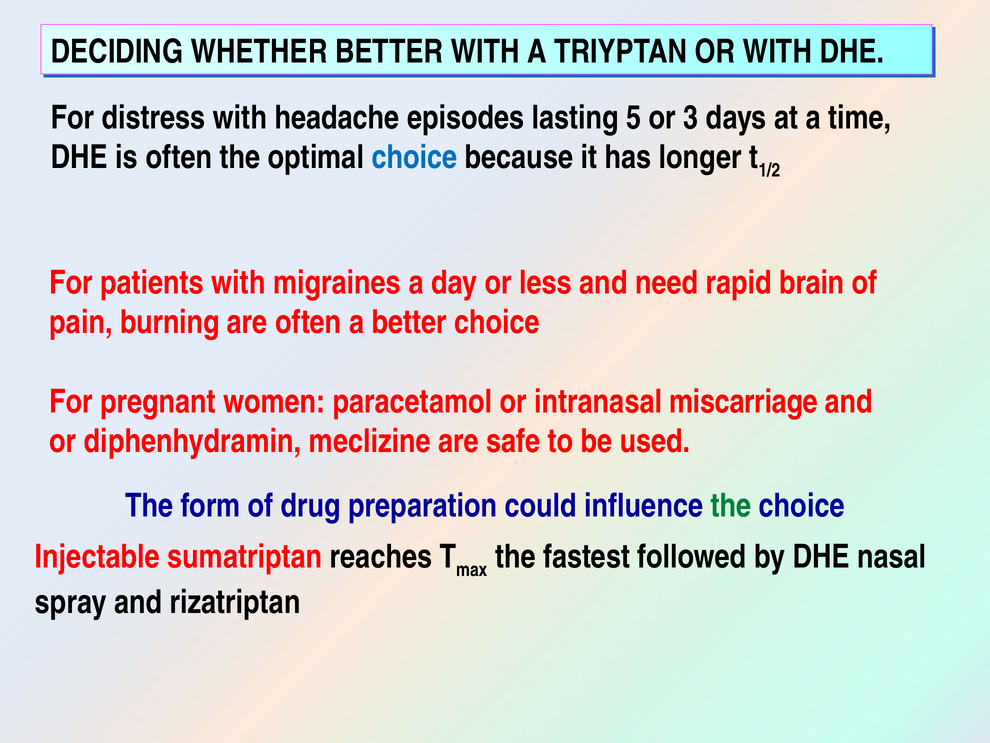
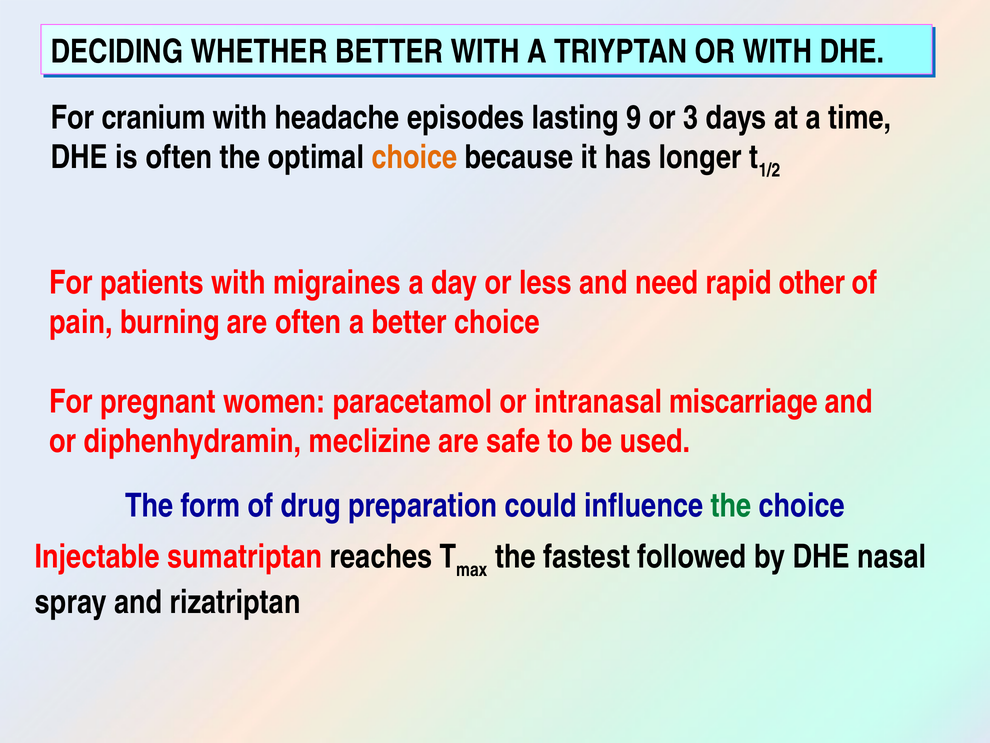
distress: distress -> cranium (154, 118)
5: 5 -> 9 (634, 118)
choice colour: blue -> orange (414, 157)
brain: brain -> other (812, 283)
